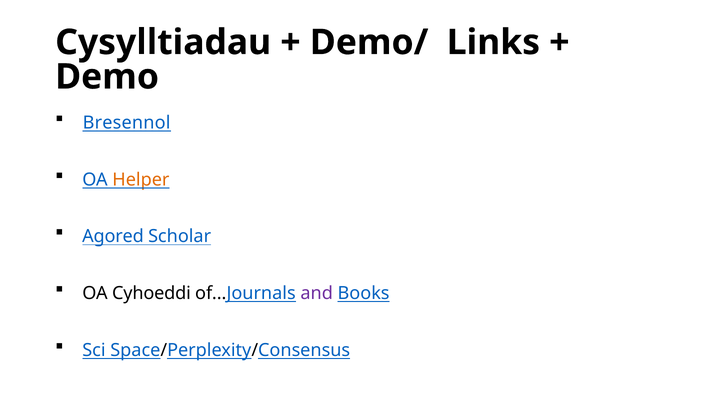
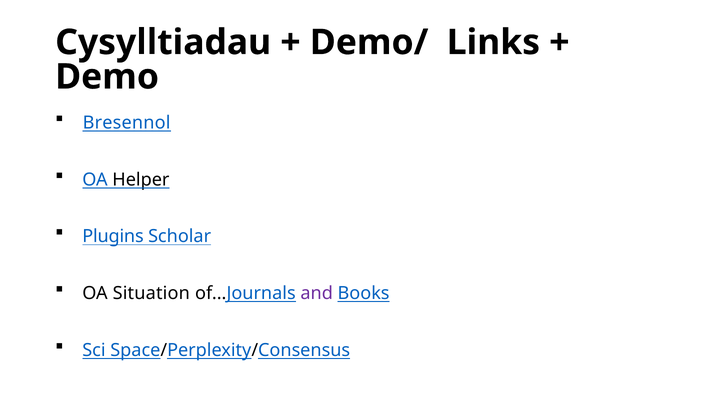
Helper colour: orange -> black (141, 180)
Agored: Agored -> Plugins (113, 237)
Cyhoeddi: Cyhoeddi -> Situation (151, 294)
